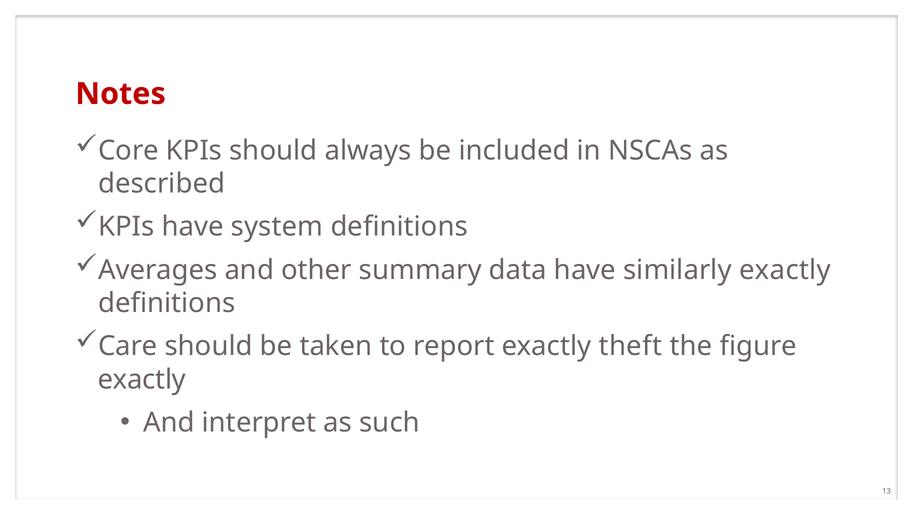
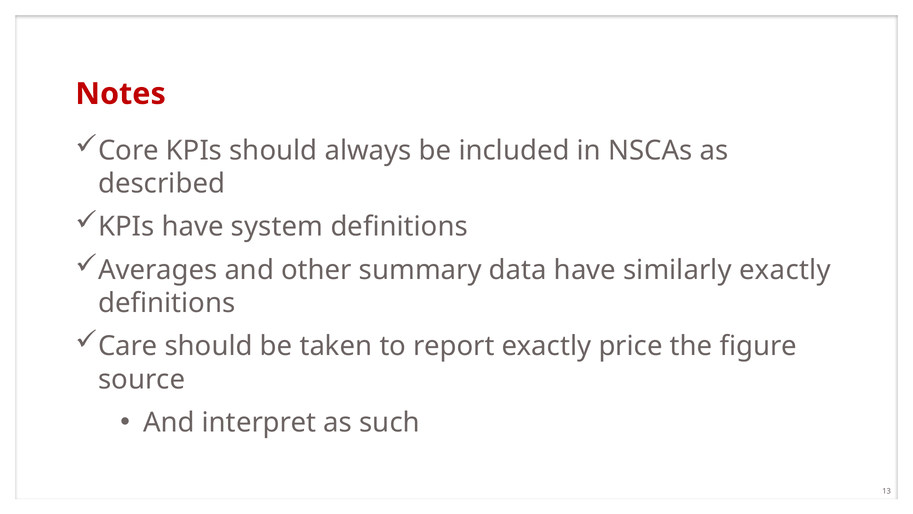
theft: theft -> price (631, 346)
exactly: exactly -> source (142, 379)
